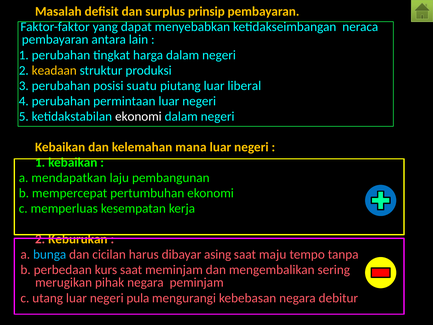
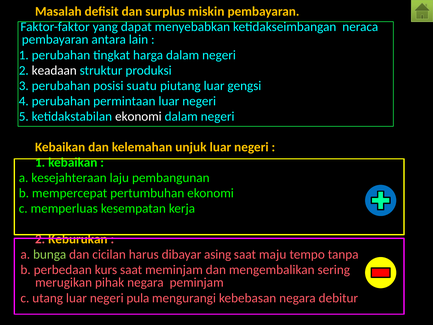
prinsip: prinsip -> miskin (206, 12)
keadaan colour: yellow -> white (54, 70)
liberal: liberal -> gengsi (244, 86)
mana: mana -> unjuk (191, 147)
mendapatkan: mendapatkan -> kesejahteraan (69, 178)
bunga colour: light blue -> light green (50, 254)
